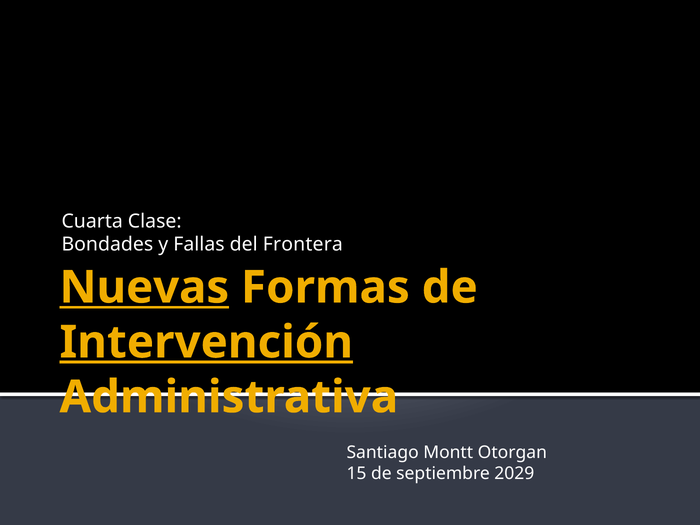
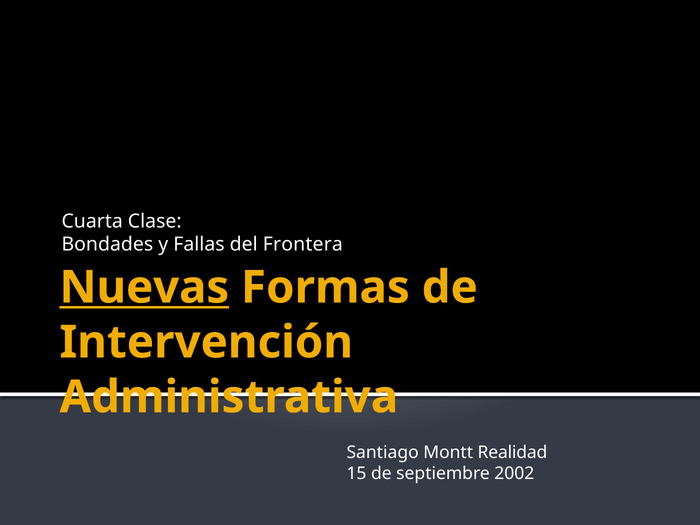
Intervención underline: present -> none (206, 342)
Otorgan: Otorgan -> Realidad (512, 453)
2029: 2029 -> 2002 (514, 474)
